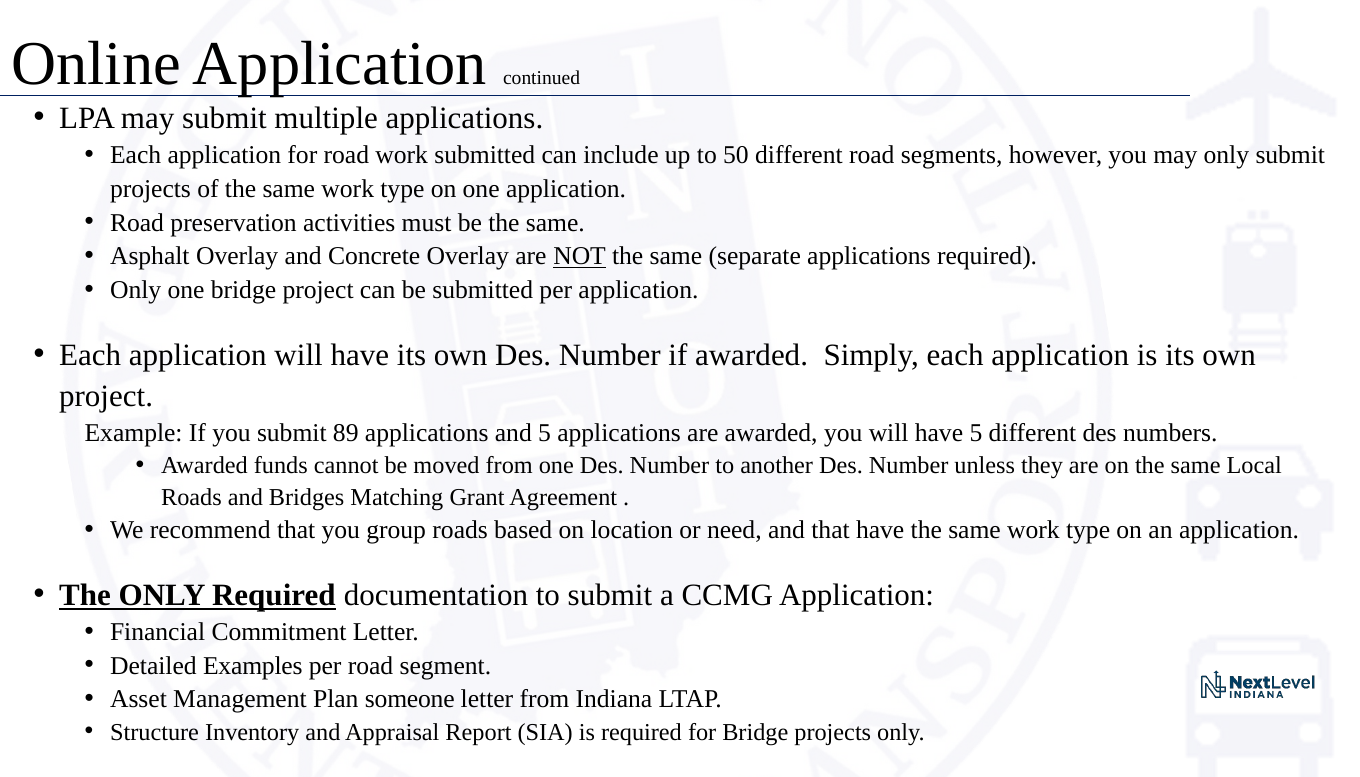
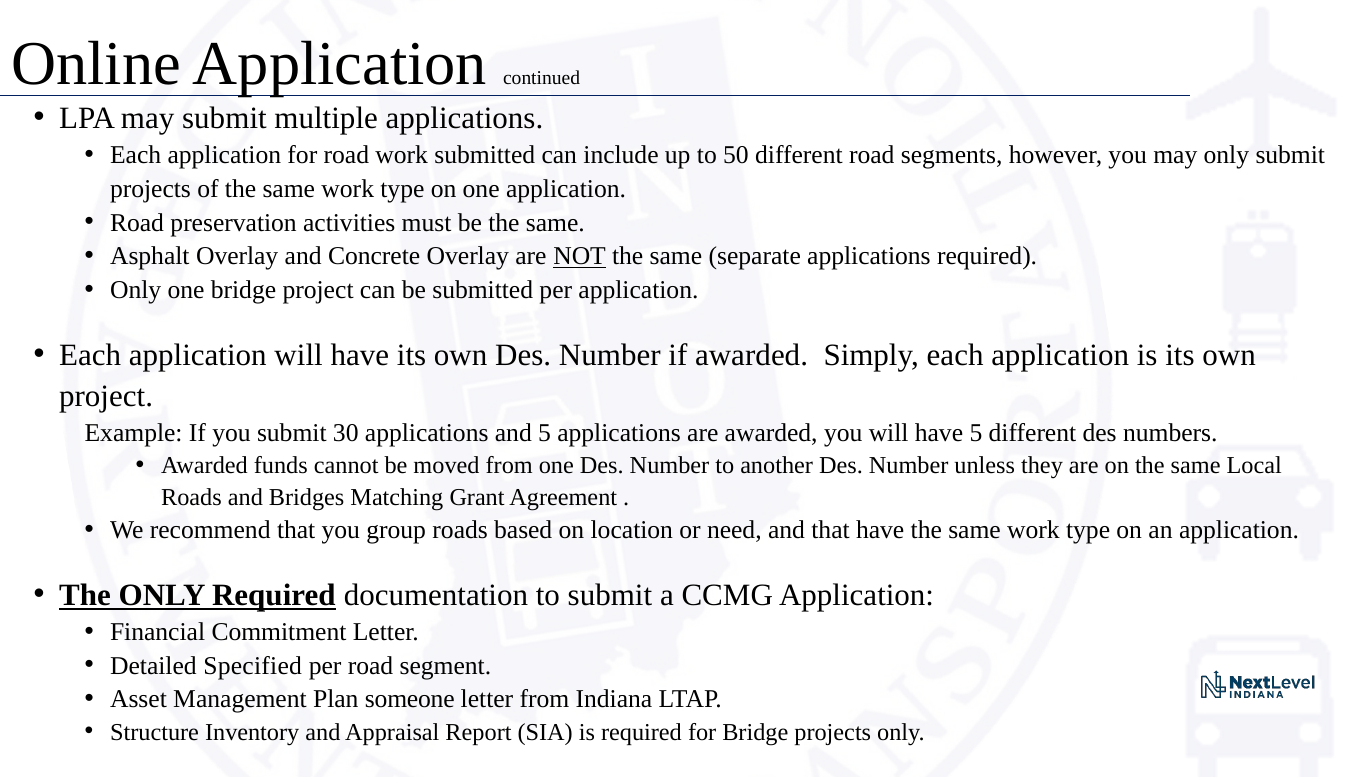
89: 89 -> 30 (346, 433)
Examples: Examples -> Specified (253, 666)
